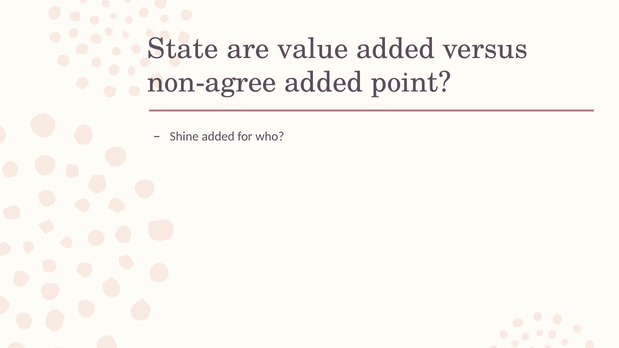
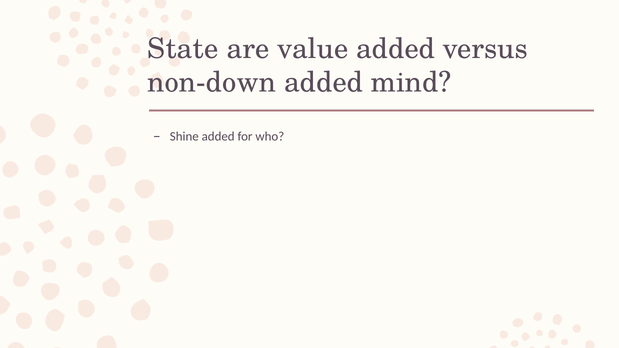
non-agree: non-agree -> non-down (212, 82)
point: point -> mind (411, 82)
